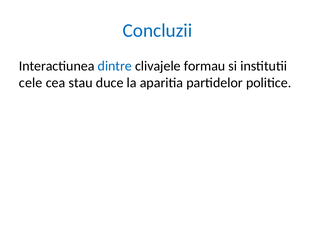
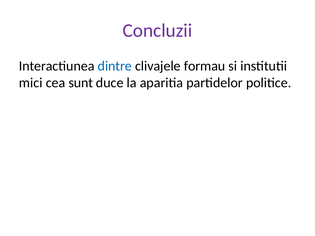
Concluzii colour: blue -> purple (157, 30)
cele: cele -> mici (31, 83)
stau: stau -> sunt (81, 83)
